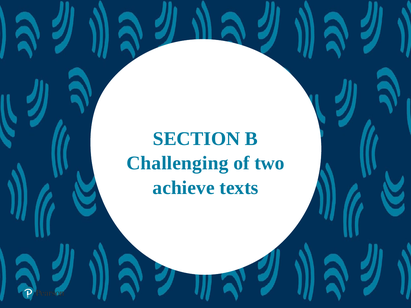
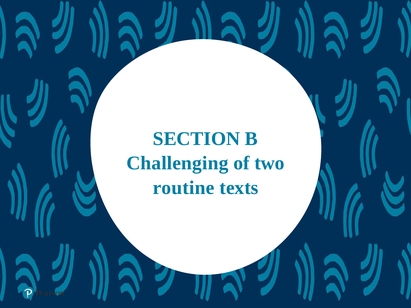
achieve: achieve -> routine (184, 188)
